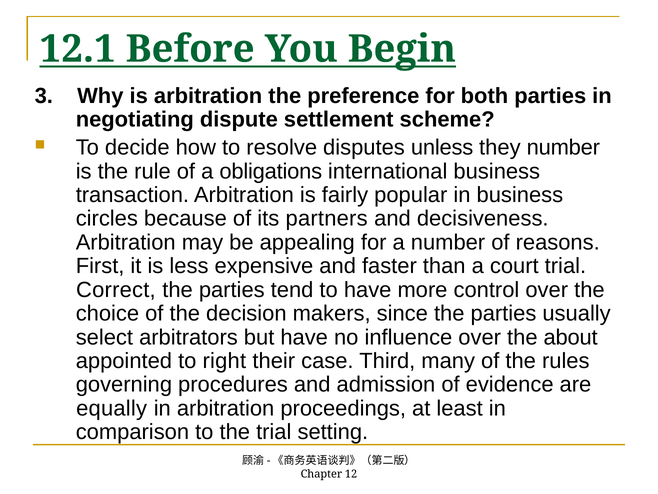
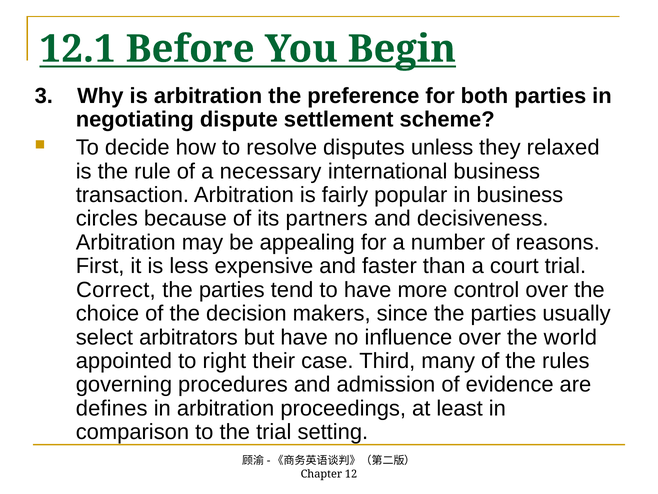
they number: number -> relaxed (563, 147)
obligations: obligations -> necessary (271, 171)
about: about -> world (570, 337)
equally: equally -> defines (112, 408)
